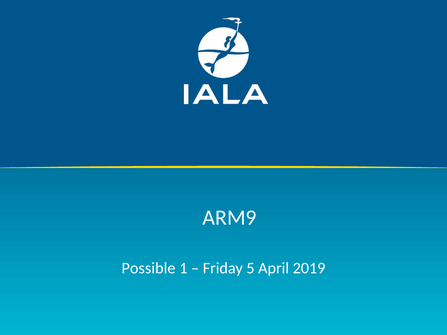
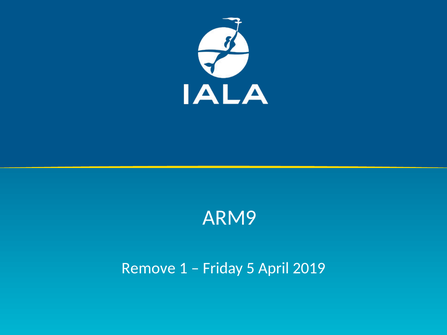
Possible: Possible -> Remove (149, 268)
